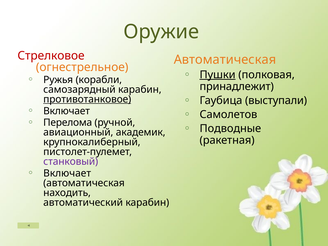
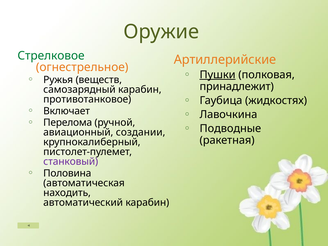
Стрелковое colour: red -> green (51, 56)
Автоматическая: Автоматическая -> Артиллерийские (225, 60)
корабли: корабли -> веществ (99, 80)
выступали: выступали -> жидкостях (276, 100)
противотанковое underline: present -> none (87, 99)
Самолетов: Самолетов -> Лавочкина (228, 114)
академик: академик -> создании (141, 132)
Включает: Включает -> Половина (67, 173)
